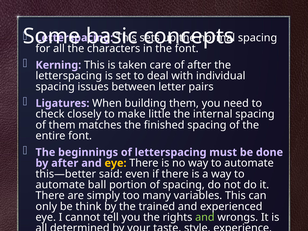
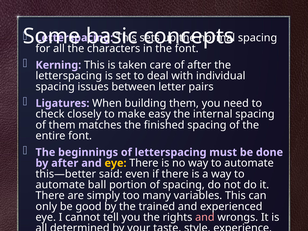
little: little -> easy (160, 114)
think: think -> good (89, 206)
and colour: light green -> pink (205, 217)
